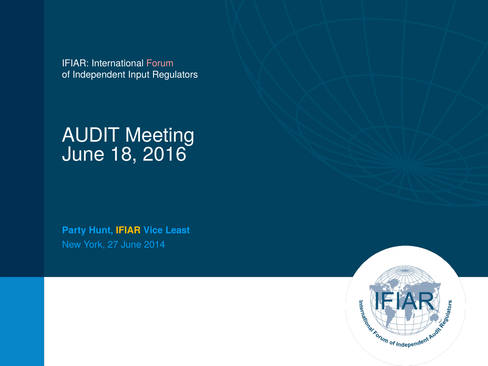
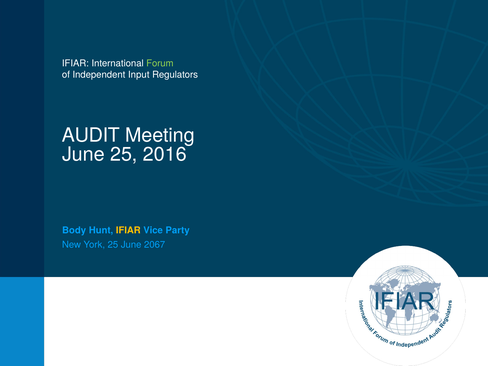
Forum colour: pink -> light green (160, 63)
June 18: 18 -> 25 (124, 154)
Party: Party -> Body (74, 230)
Least: Least -> Party (178, 230)
York 27: 27 -> 25 (113, 245)
2014: 2014 -> 2067 (155, 245)
